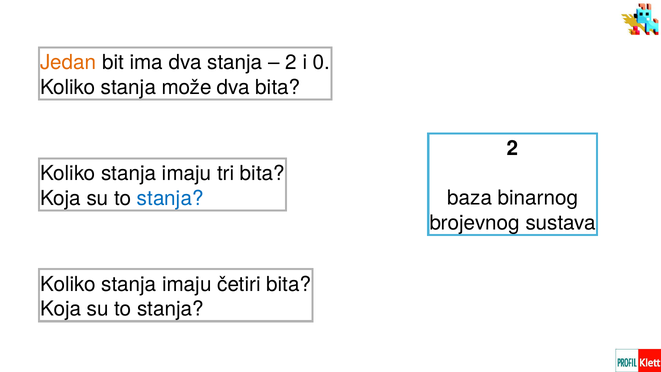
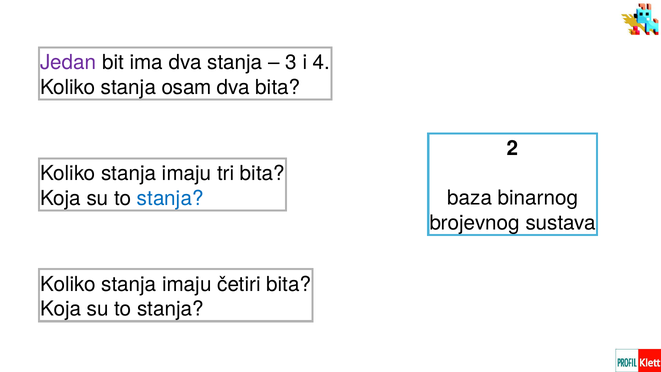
Jedan colour: orange -> purple (68, 63)
2: 2 -> 3 (291, 63)
0: 0 -> 4 (321, 63)
može: može -> osam (187, 87)
